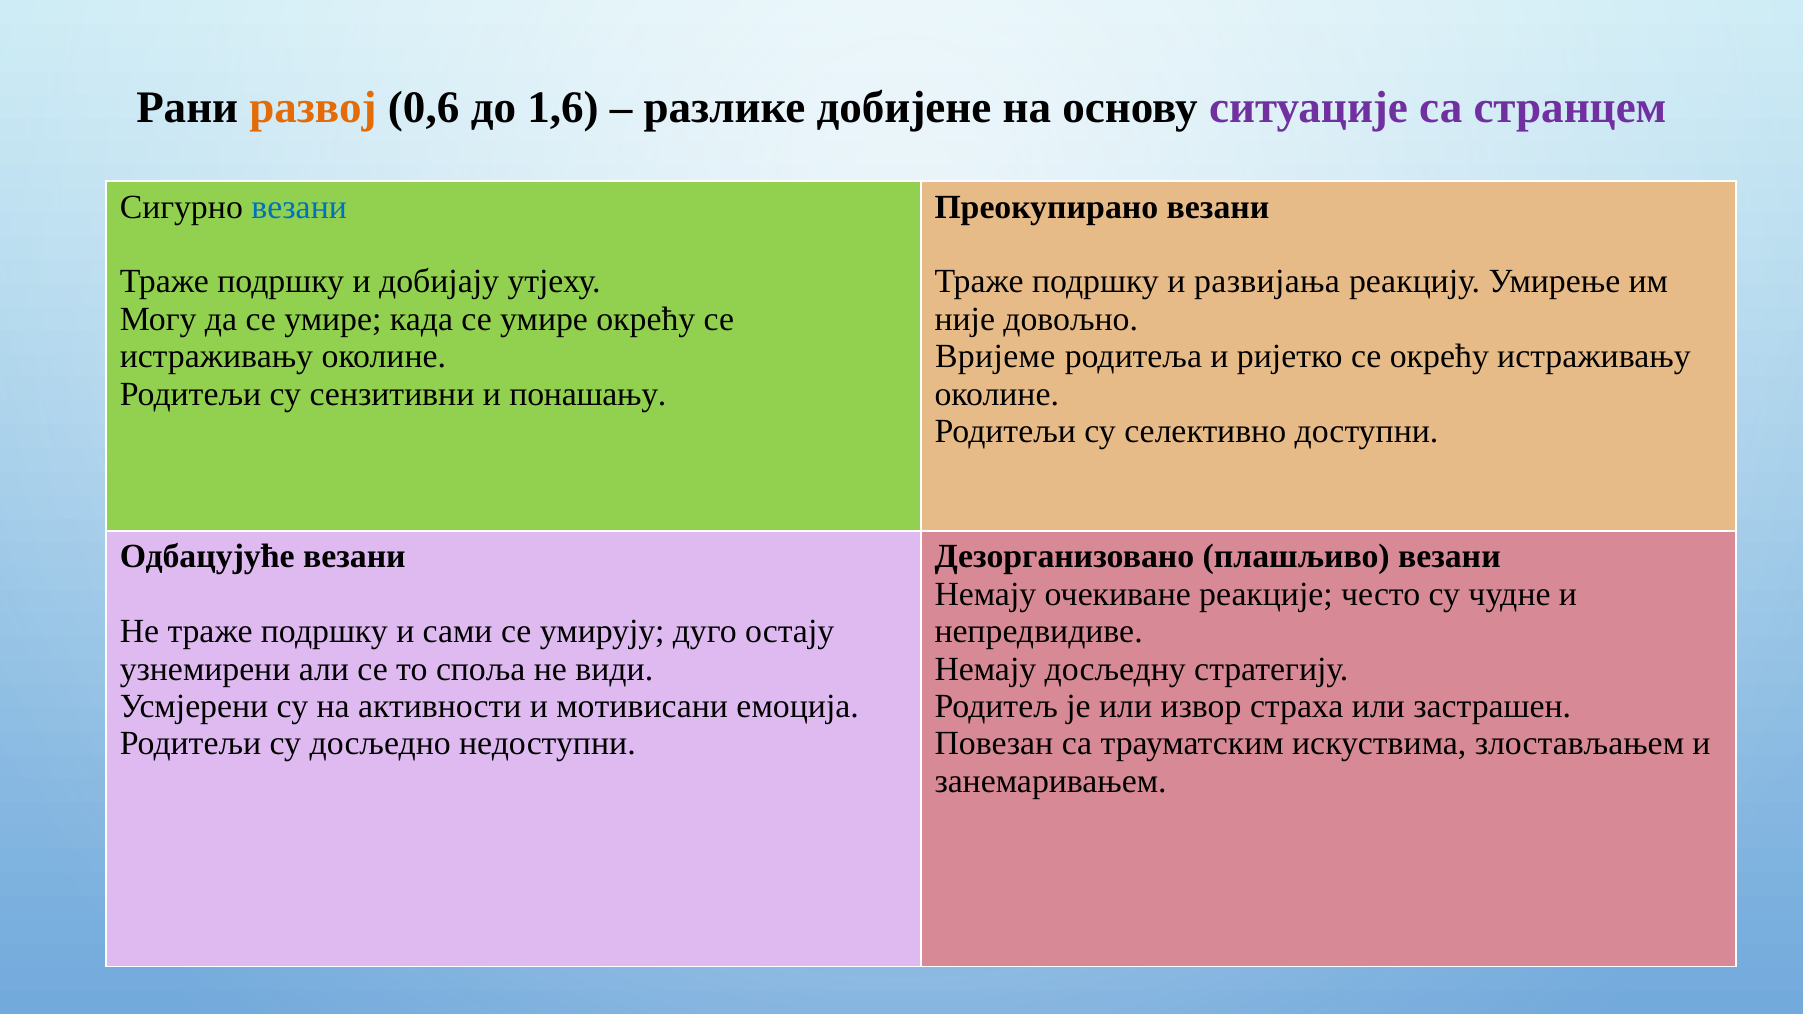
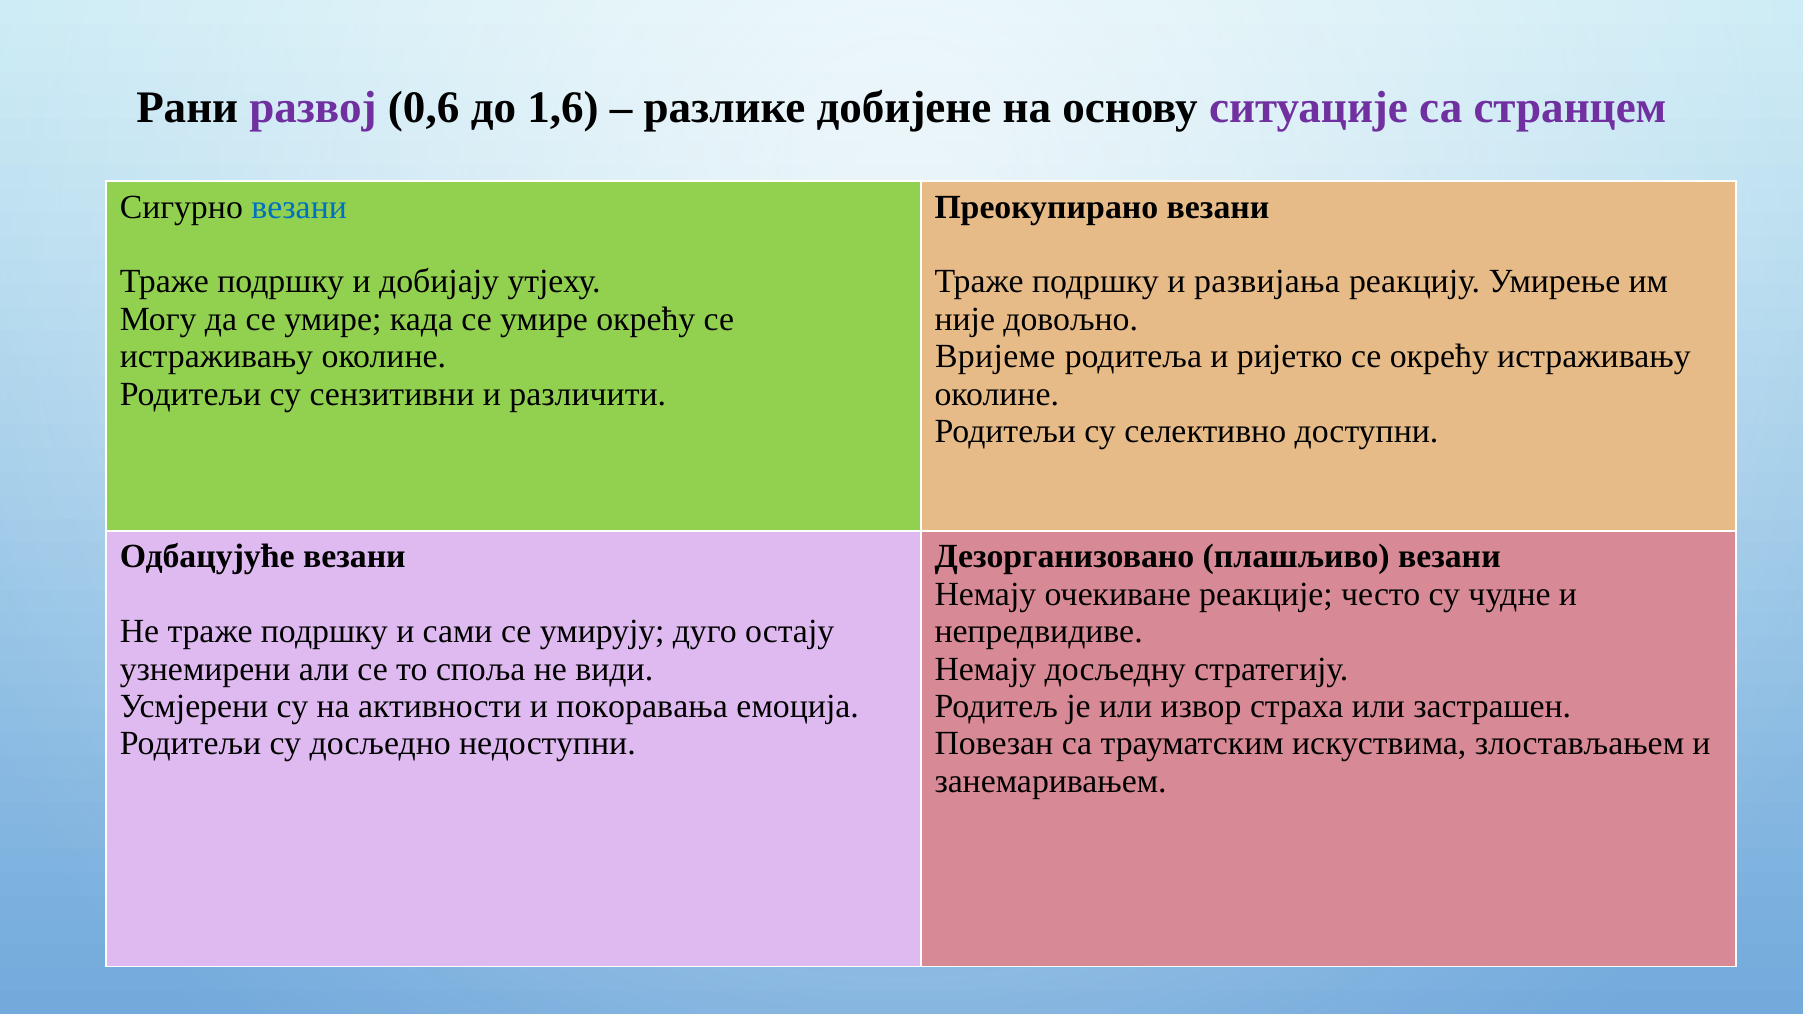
развој colour: orange -> purple (313, 108)
понашању: понашању -> различити (588, 394)
мотивисани: мотивисани -> покоравања (642, 707)
